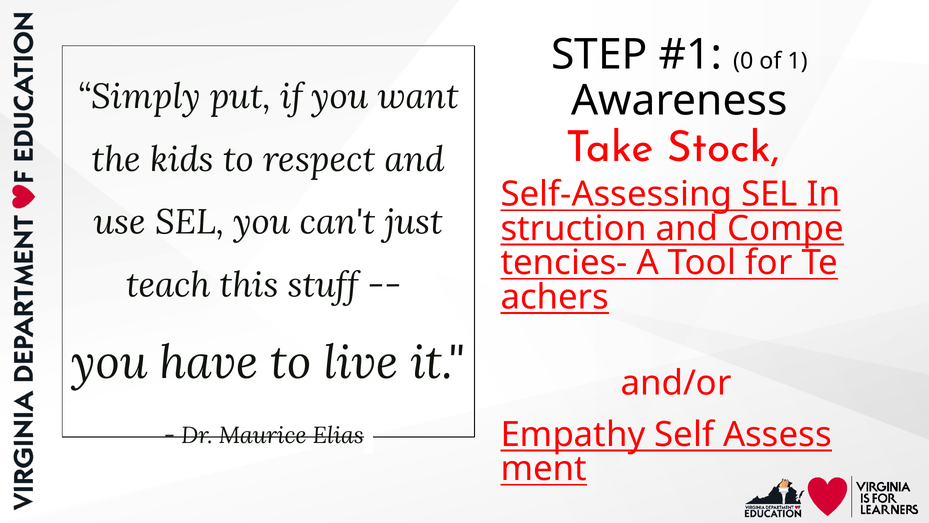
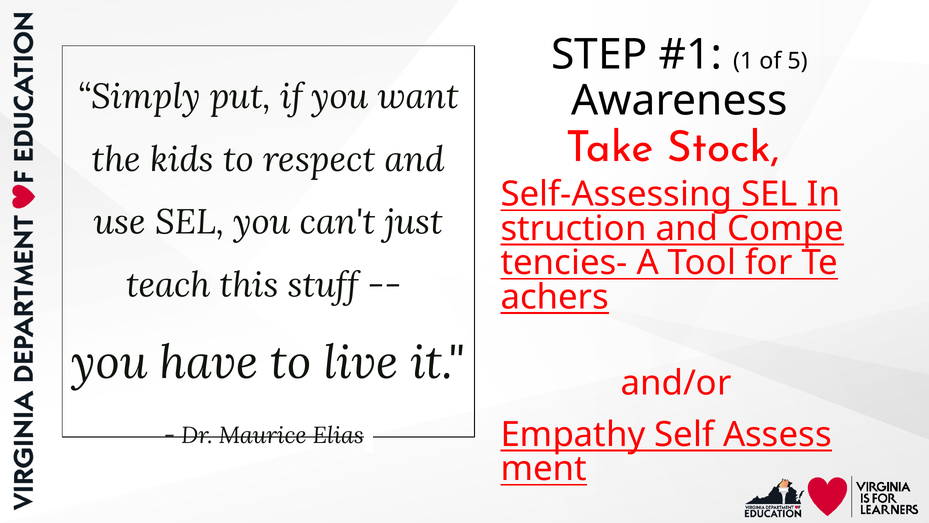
0: 0 -> 1 (743, 61)
1: 1 -> 5 (798, 61)
